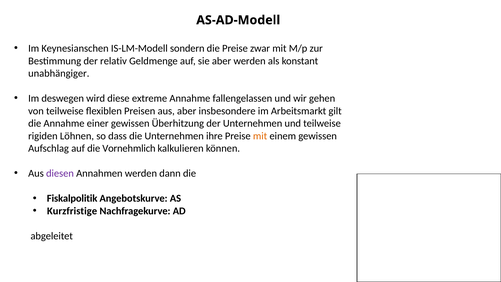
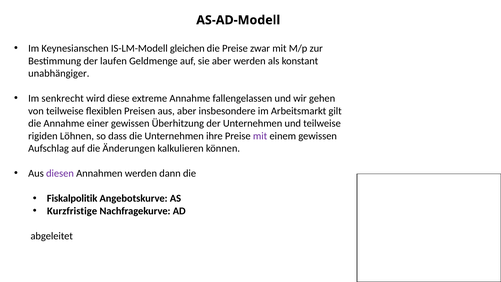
sondern: sondern -> gleichen (187, 48)
relativ: relativ -> laufen (114, 61)
deswegen: deswegen -> senkrecht (63, 98)
mit colour: orange -> purple (260, 136)
Vornehmlich: Vornehmlich -> Änderungen (129, 148)
